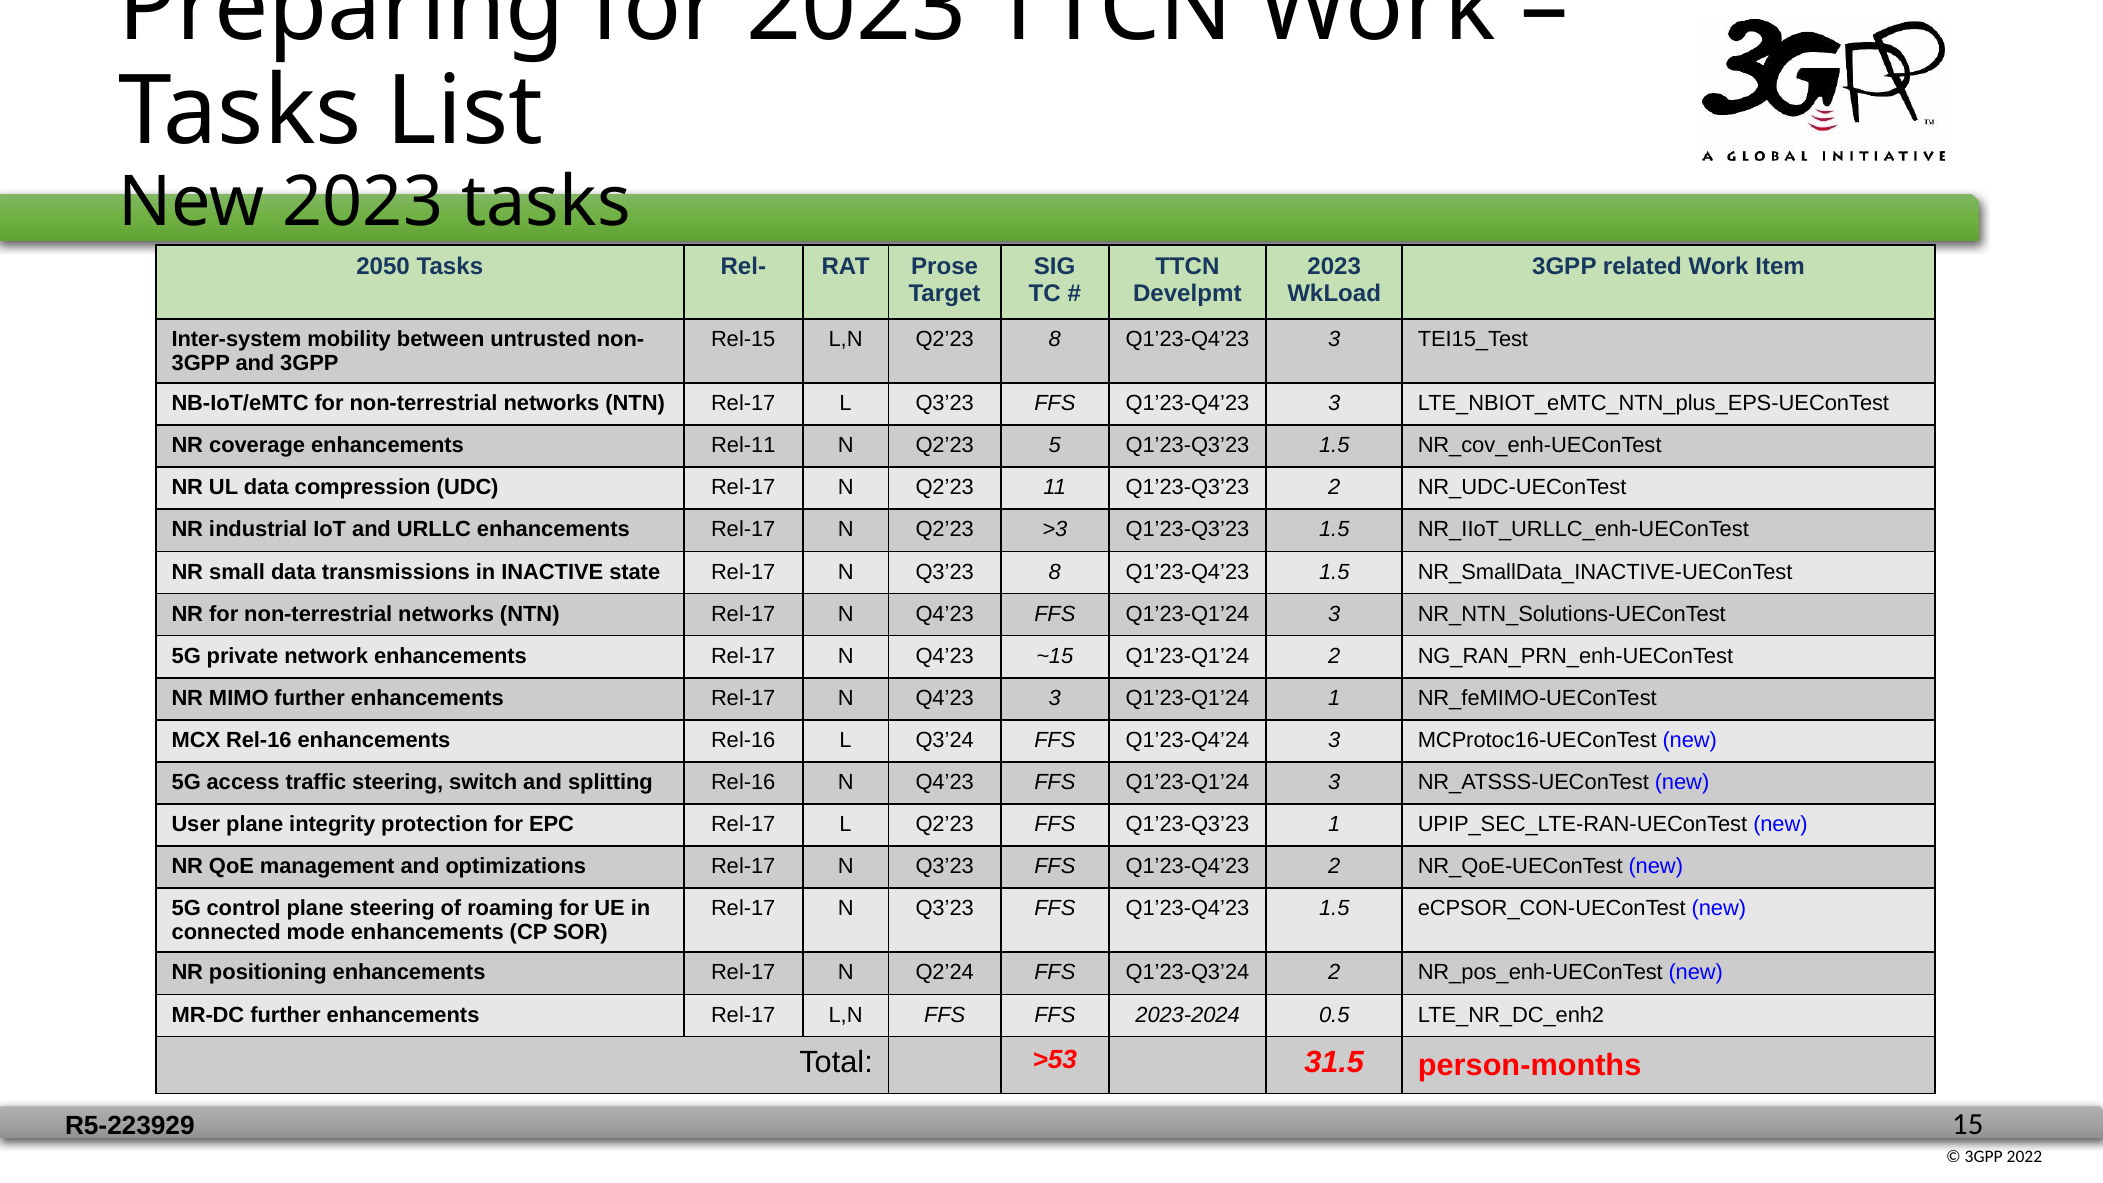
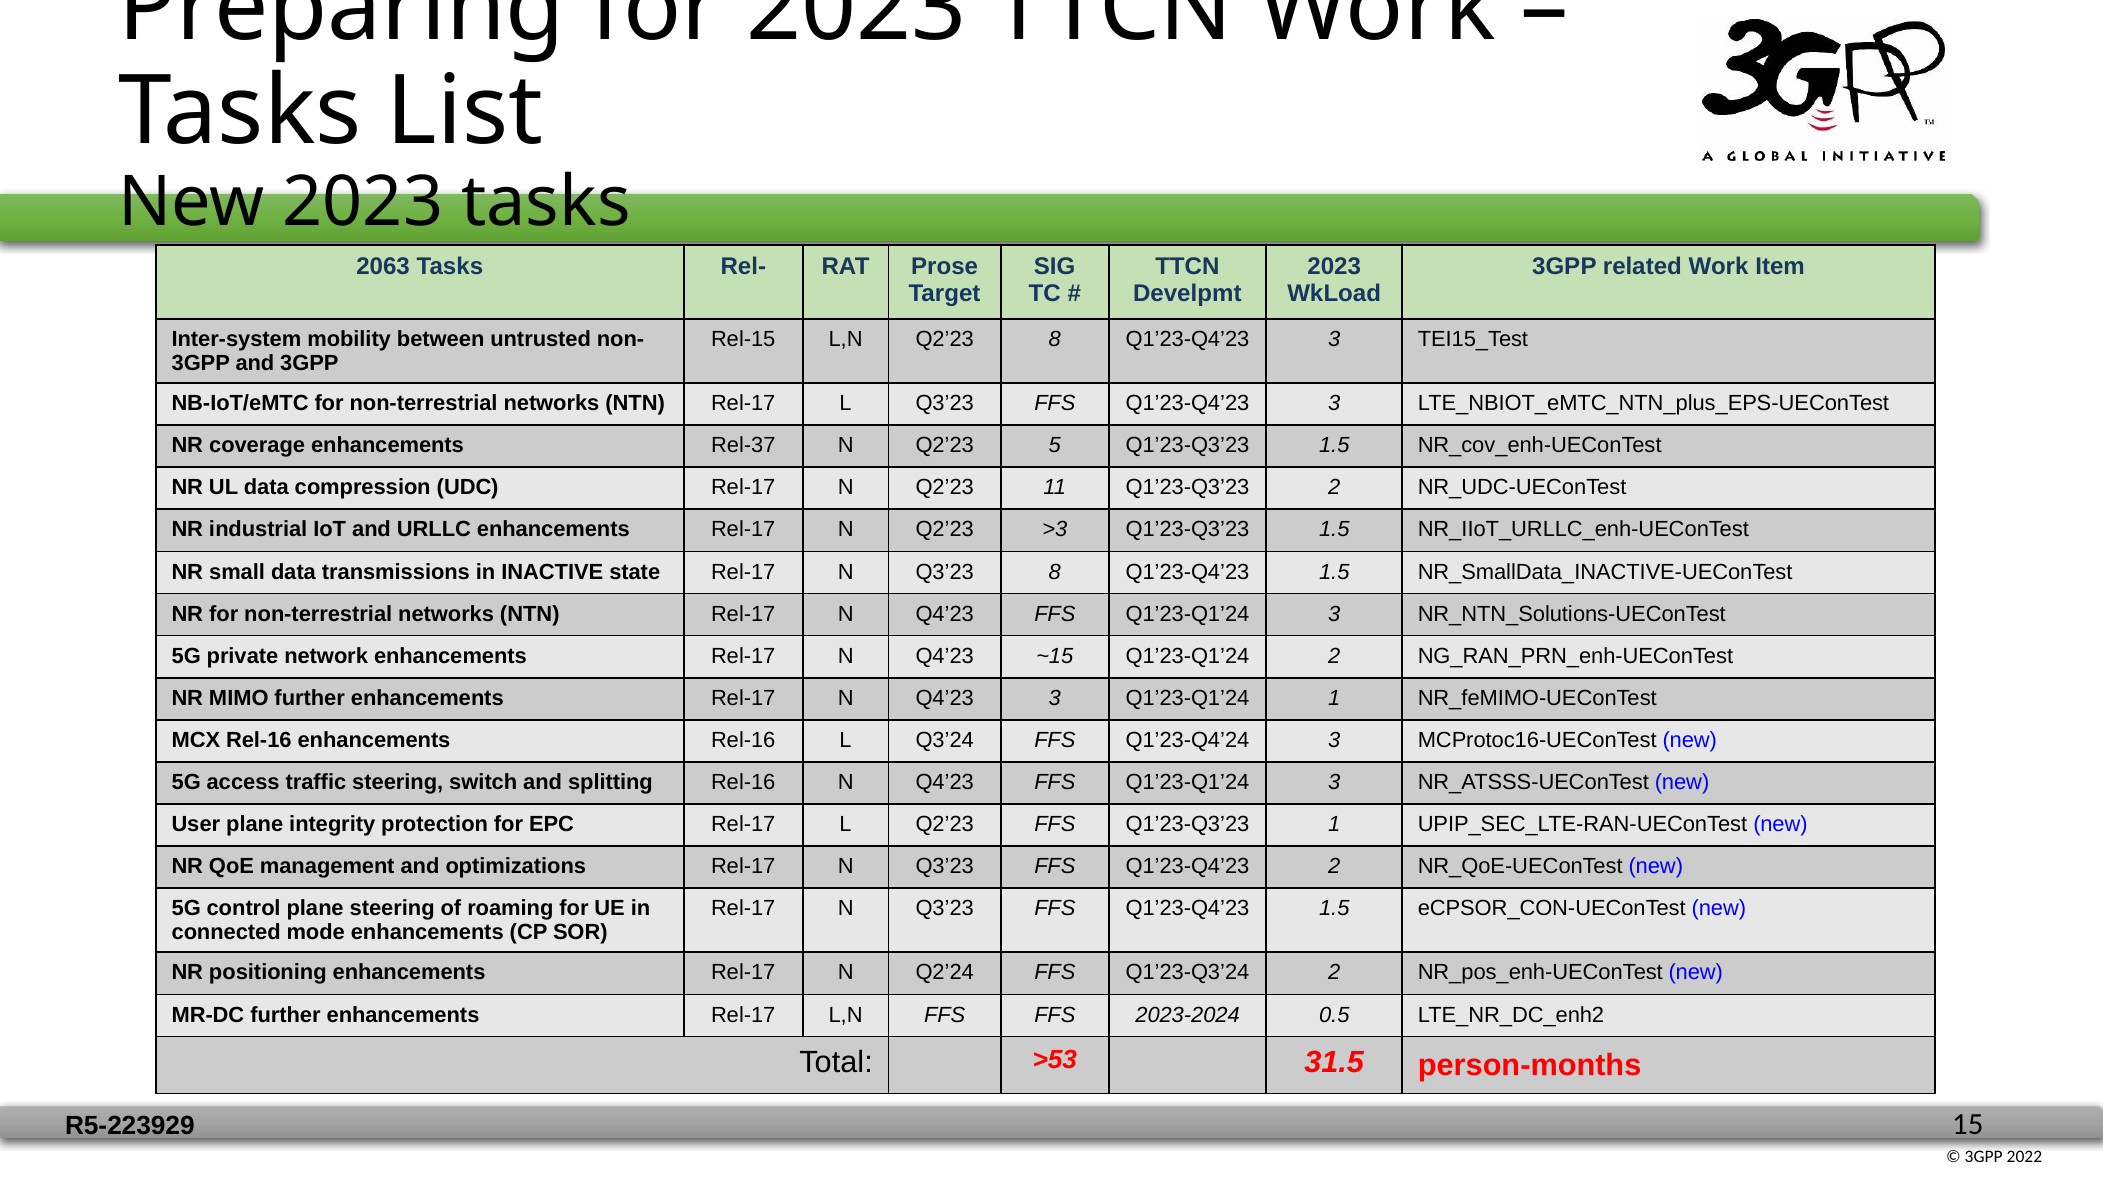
2050: 2050 -> 2063 (383, 267)
Rel-11: Rel-11 -> Rel-37 (743, 446)
